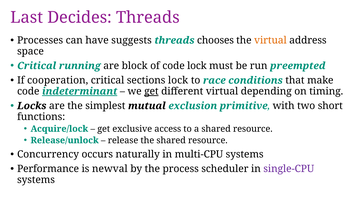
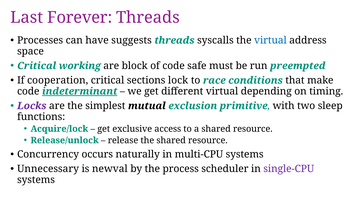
Decides: Decides -> Forever (80, 17)
chooses: chooses -> syscalls (215, 40)
virtual colour: orange -> blue (270, 40)
running: running -> working (80, 66)
code lock: lock -> safe (197, 66)
get underline: present -> none (151, 91)
Locks colour: black -> purple (32, 106)
short: short -> sleep (330, 106)
Performance: Performance -> Unnecessary (48, 169)
